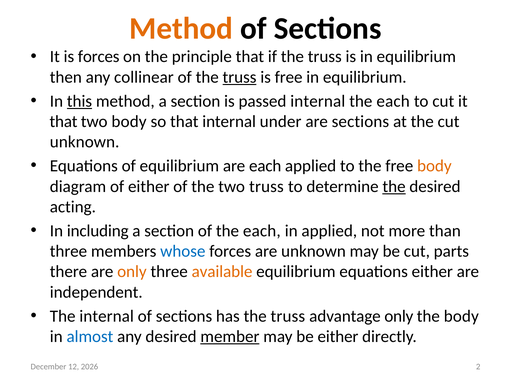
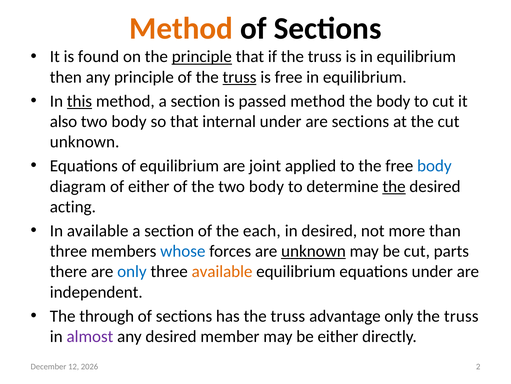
is forces: forces -> found (99, 57)
principle underline: none -> present (202, 57)
any collinear: collinear -> principle (144, 77)
passed internal: internal -> method (318, 101)
each: each -> body (393, 101)
that: that -> also (64, 121)
are each: each -> joint (265, 166)
body colour: orange -> blue (434, 166)
the two truss: truss -> body (266, 186)
In including: including -> available (98, 230)
in applied: applied -> desired (329, 230)
unknown underline: none -> present (313, 251)
only colour: orange -> blue (132, 271)
equations either: either -> under (432, 271)
The internal: internal -> through (107, 315)
body: body -> truss (461, 315)
almost colour: blue -> purple (90, 336)
member underline: present -> none (230, 336)
